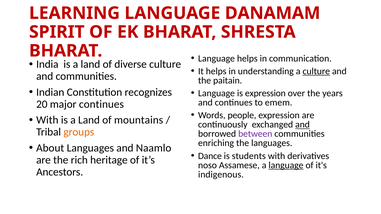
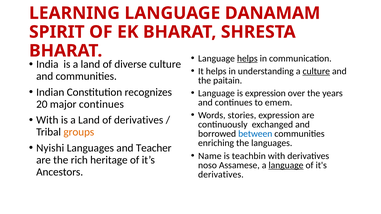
helps underline: none -> present (247, 59)
people: people -> stories (242, 116)
of mountains: mountains -> derivatives (139, 120)
and underline: present -> none (303, 125)
between colour: purple -> blue (255, 134)
About: About -> Nyishi (50, 148)
Naamlo: Naamlo -> Teacher (154, 148)
Dance: Dance -> Name (210, 156)
students: students -> teachbin (249, 156)
indigenous: indigenous -> derivatives (221, 175)
